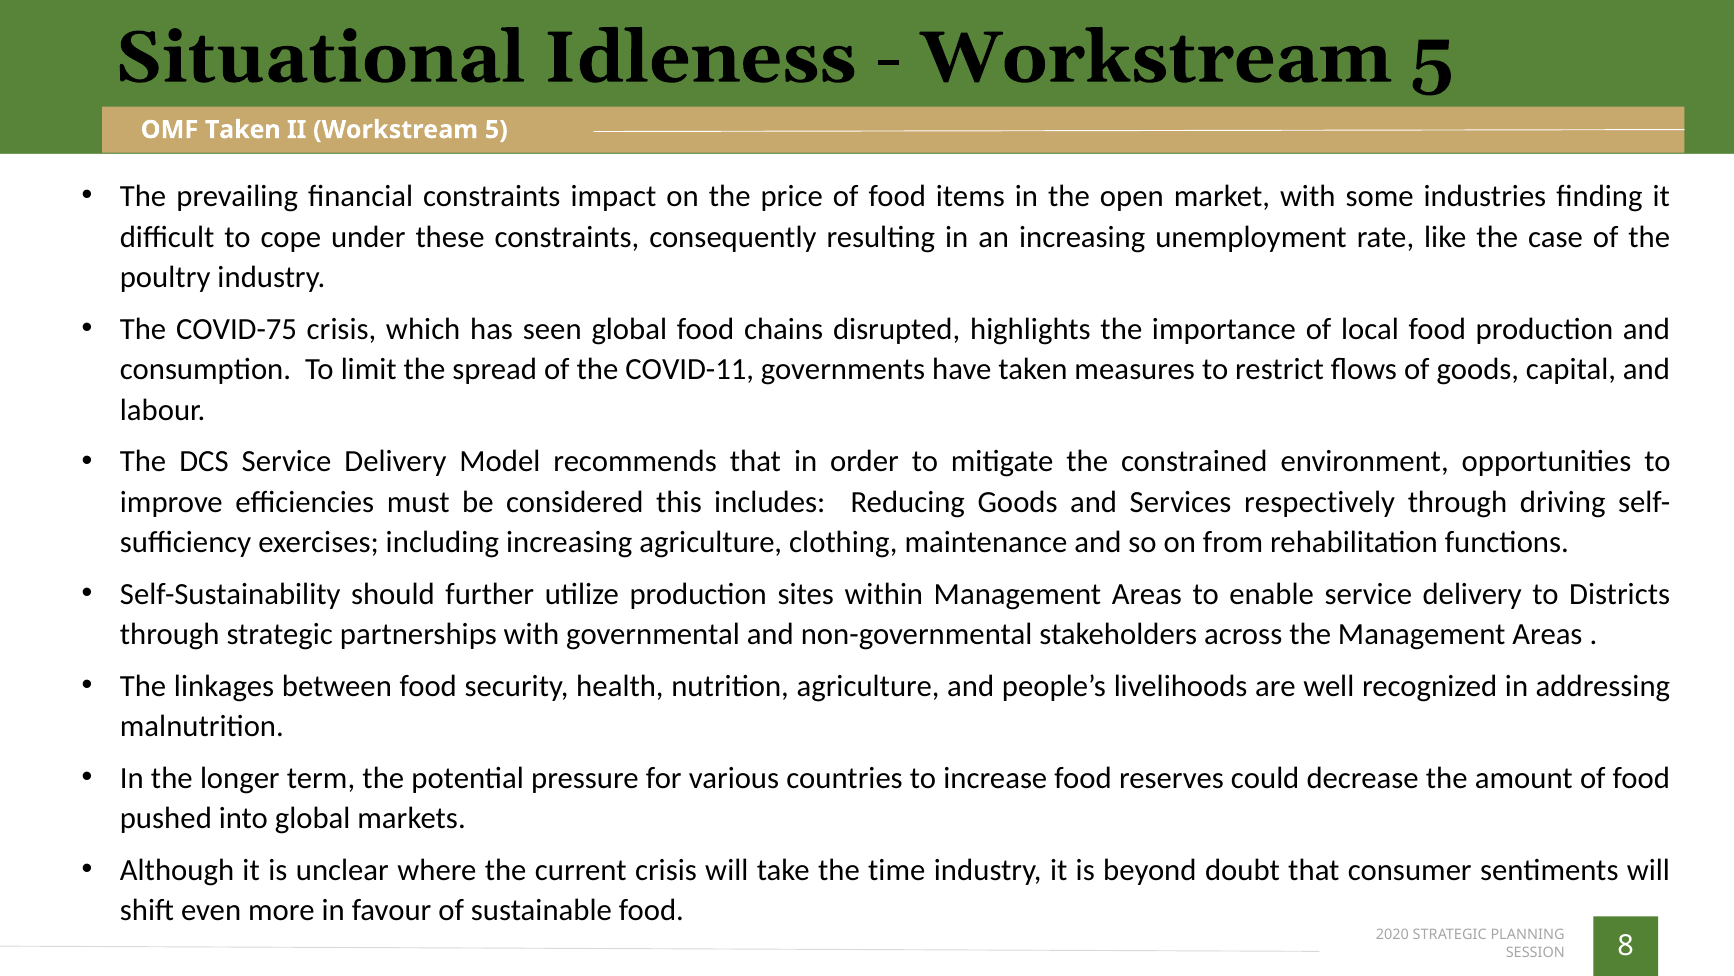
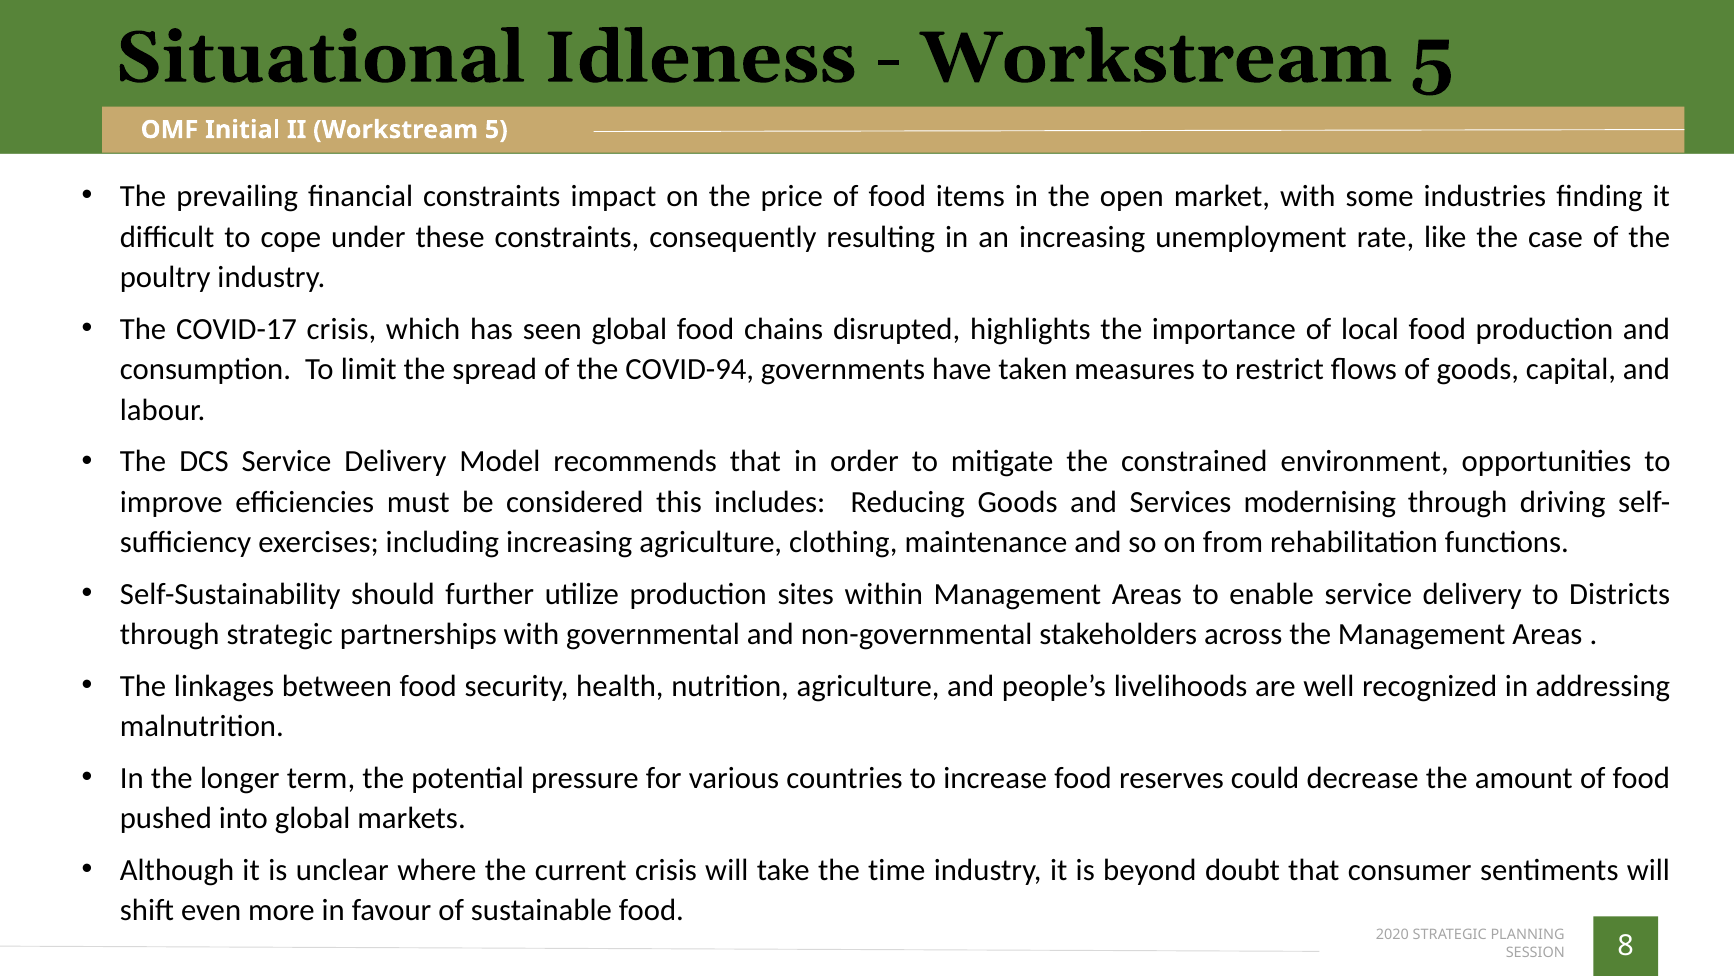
OMF Taken: Taken -> Initial (243, 130)
COVID-75: COVID-75 -> COVID-17 (237, 329)
COVID-11: COVID-11 -> COVID-94 (690, 369)
respectively: respectively -> modernising (1320, 502)
